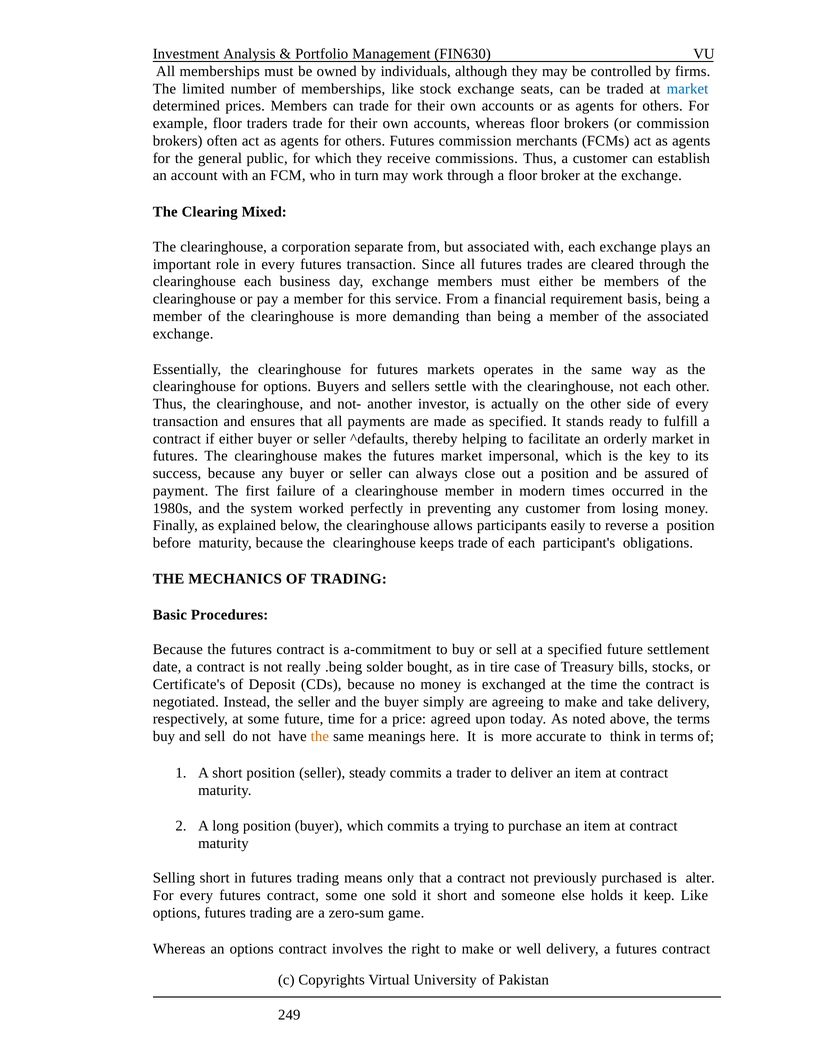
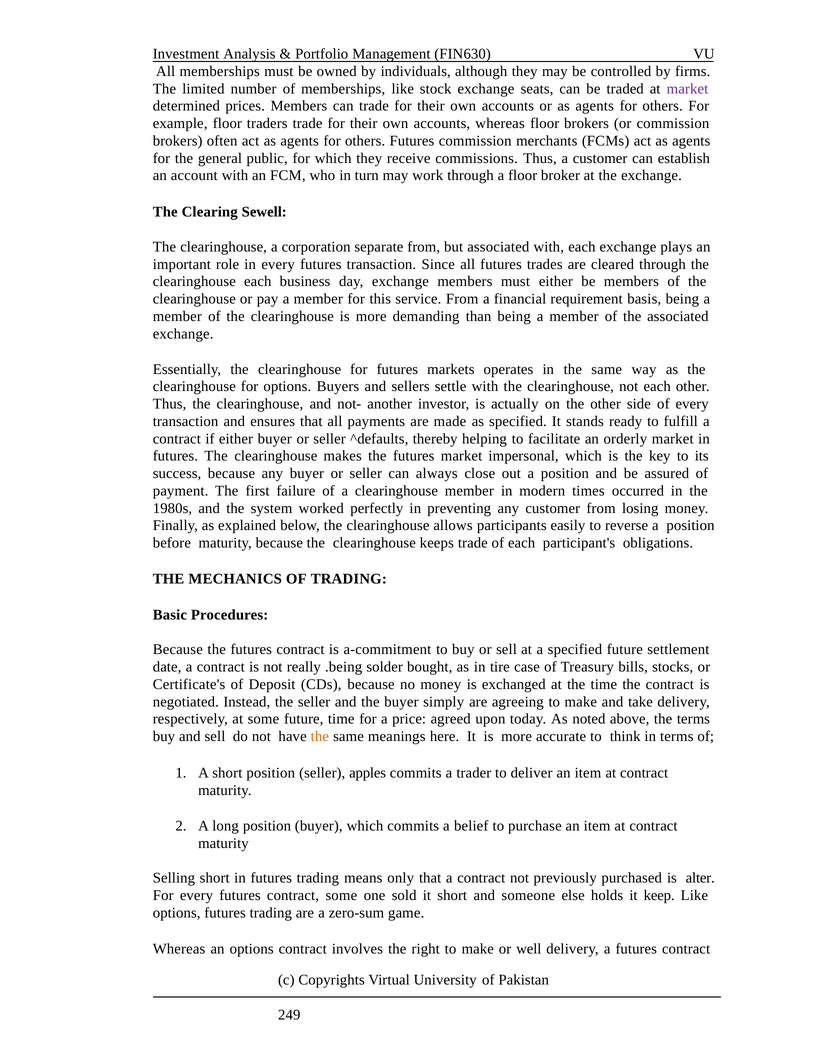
market colour: blue -> purple (687, 89)
Mixed: Mixed -> Sewell (264, 212)
steady: steady -> apples (368, 773)
trying: trying -> belief (471, 826)
